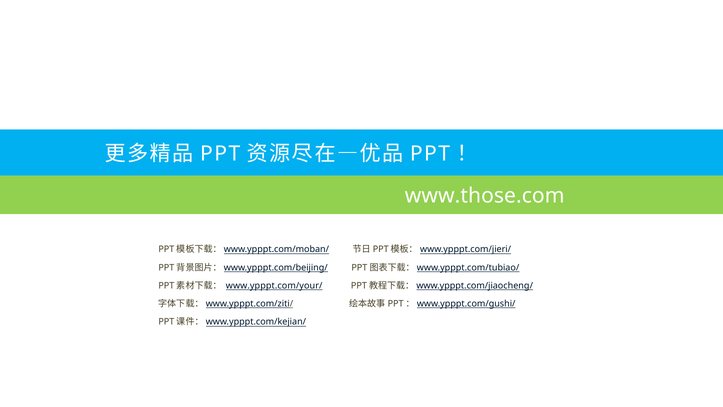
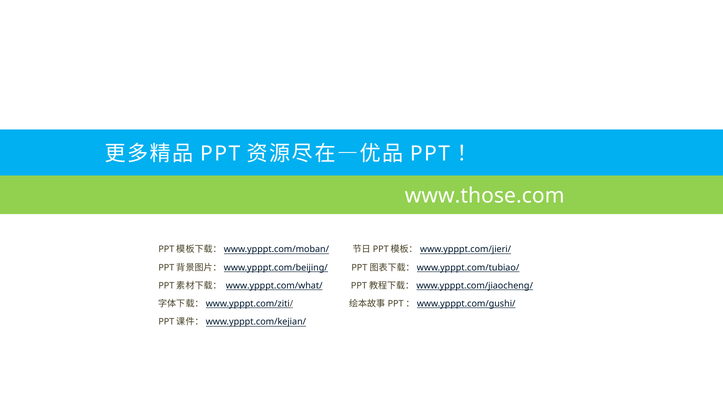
www.ypppt.com/your/: www.ypppt.com/your/ -> www.ypppt.com/what/ (274, 285)
